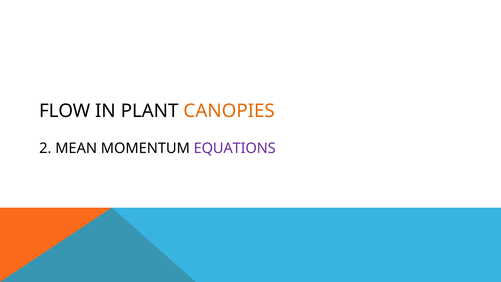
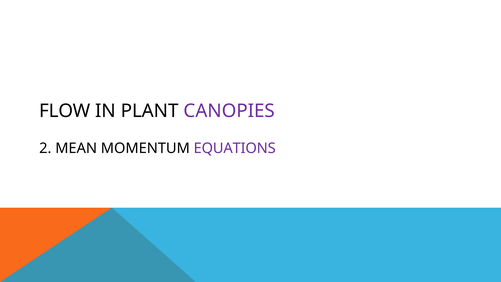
CANOPIES colour: orange -> purple (229, 111)
